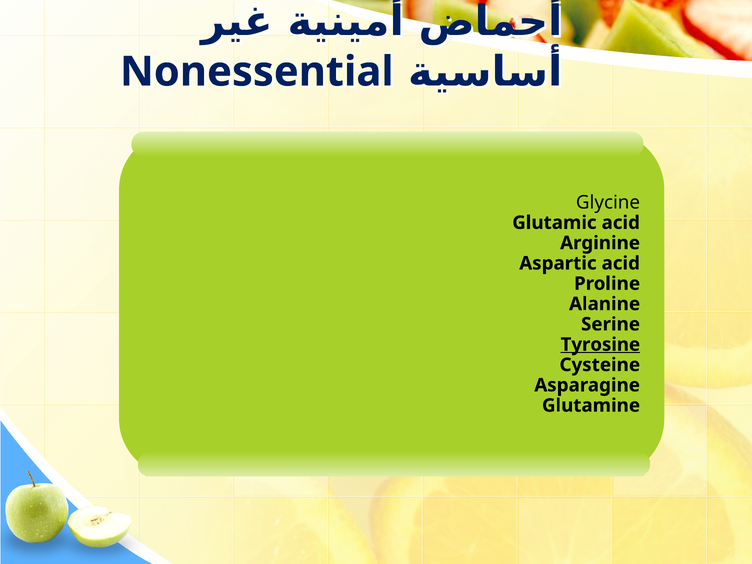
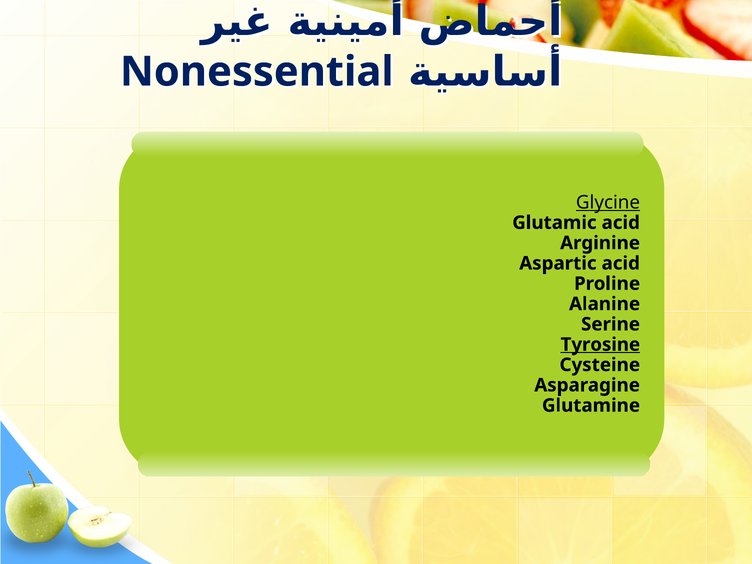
Glycine underline: none -> present (608, 202)
